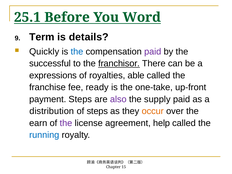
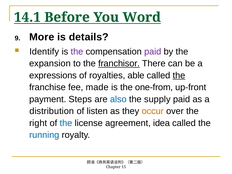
25.1: 25.1 -> 14.1 (27, 17)
Term: Term -> More (42, 37)
Quickly: Quickly -> Identify (44, 52)
the colour: blue -> purple (77, 52)
successful: successful -> expansion (50, 63)
the underline: none -> present (179, 75)
ready: ready -> made (97, 87)
one-take: one-take -> one-from (154, 87)
also colour: purple -> blue (118, 99)
of steps: steps -> listen (97, 111)
earn: earn -> right (38, 123)
the colour: purple -> blue (66, 123)
help: help -> idea (162, 123)
